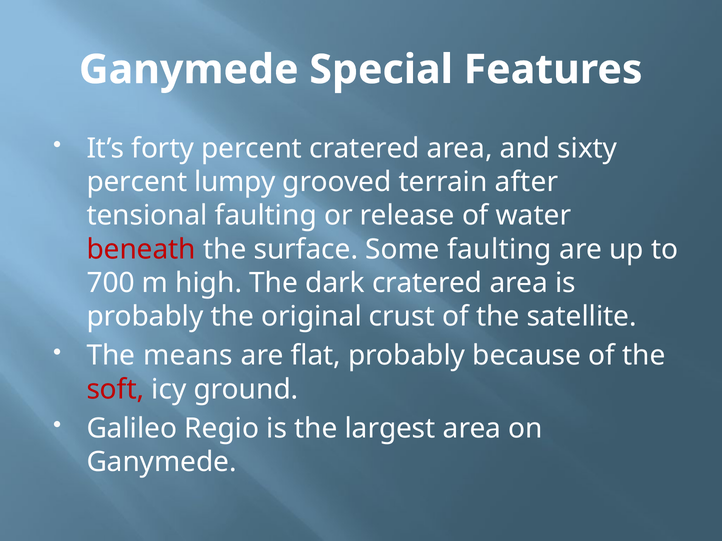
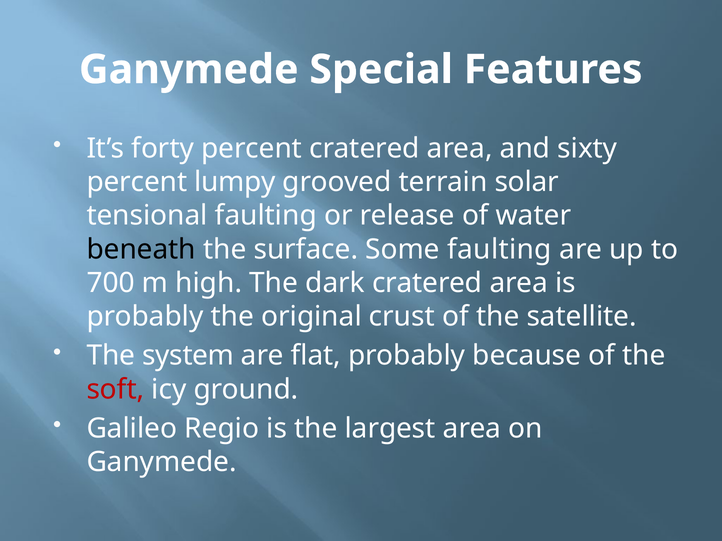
after: after -> solar (527, 182)
beneath colour: red -> black (141, 250)
means: means -> system (188, 356)
